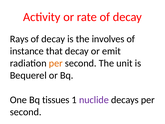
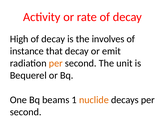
Rays: Rays -> High (19, 39)
tissues: tissues -> beams (56, 100)
nuclide colour: purple -> orange (94, 100)
